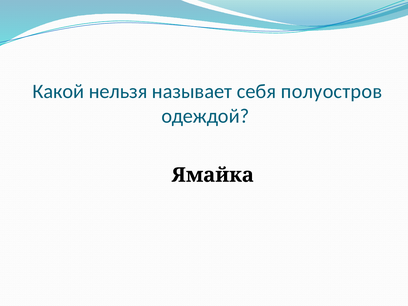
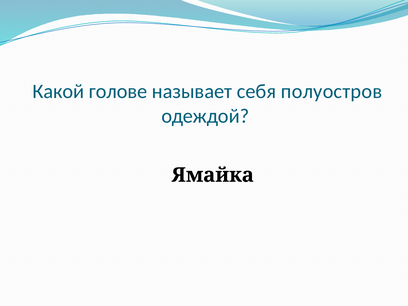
нельзя: нельзя -> голове (118, 92)
